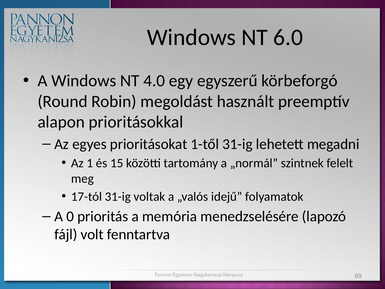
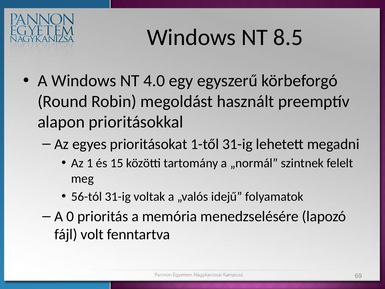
6.0: 6.0 -> 8.5 (288, 37)
17-tól: 17-tól -> 56-tól (87, 196)
